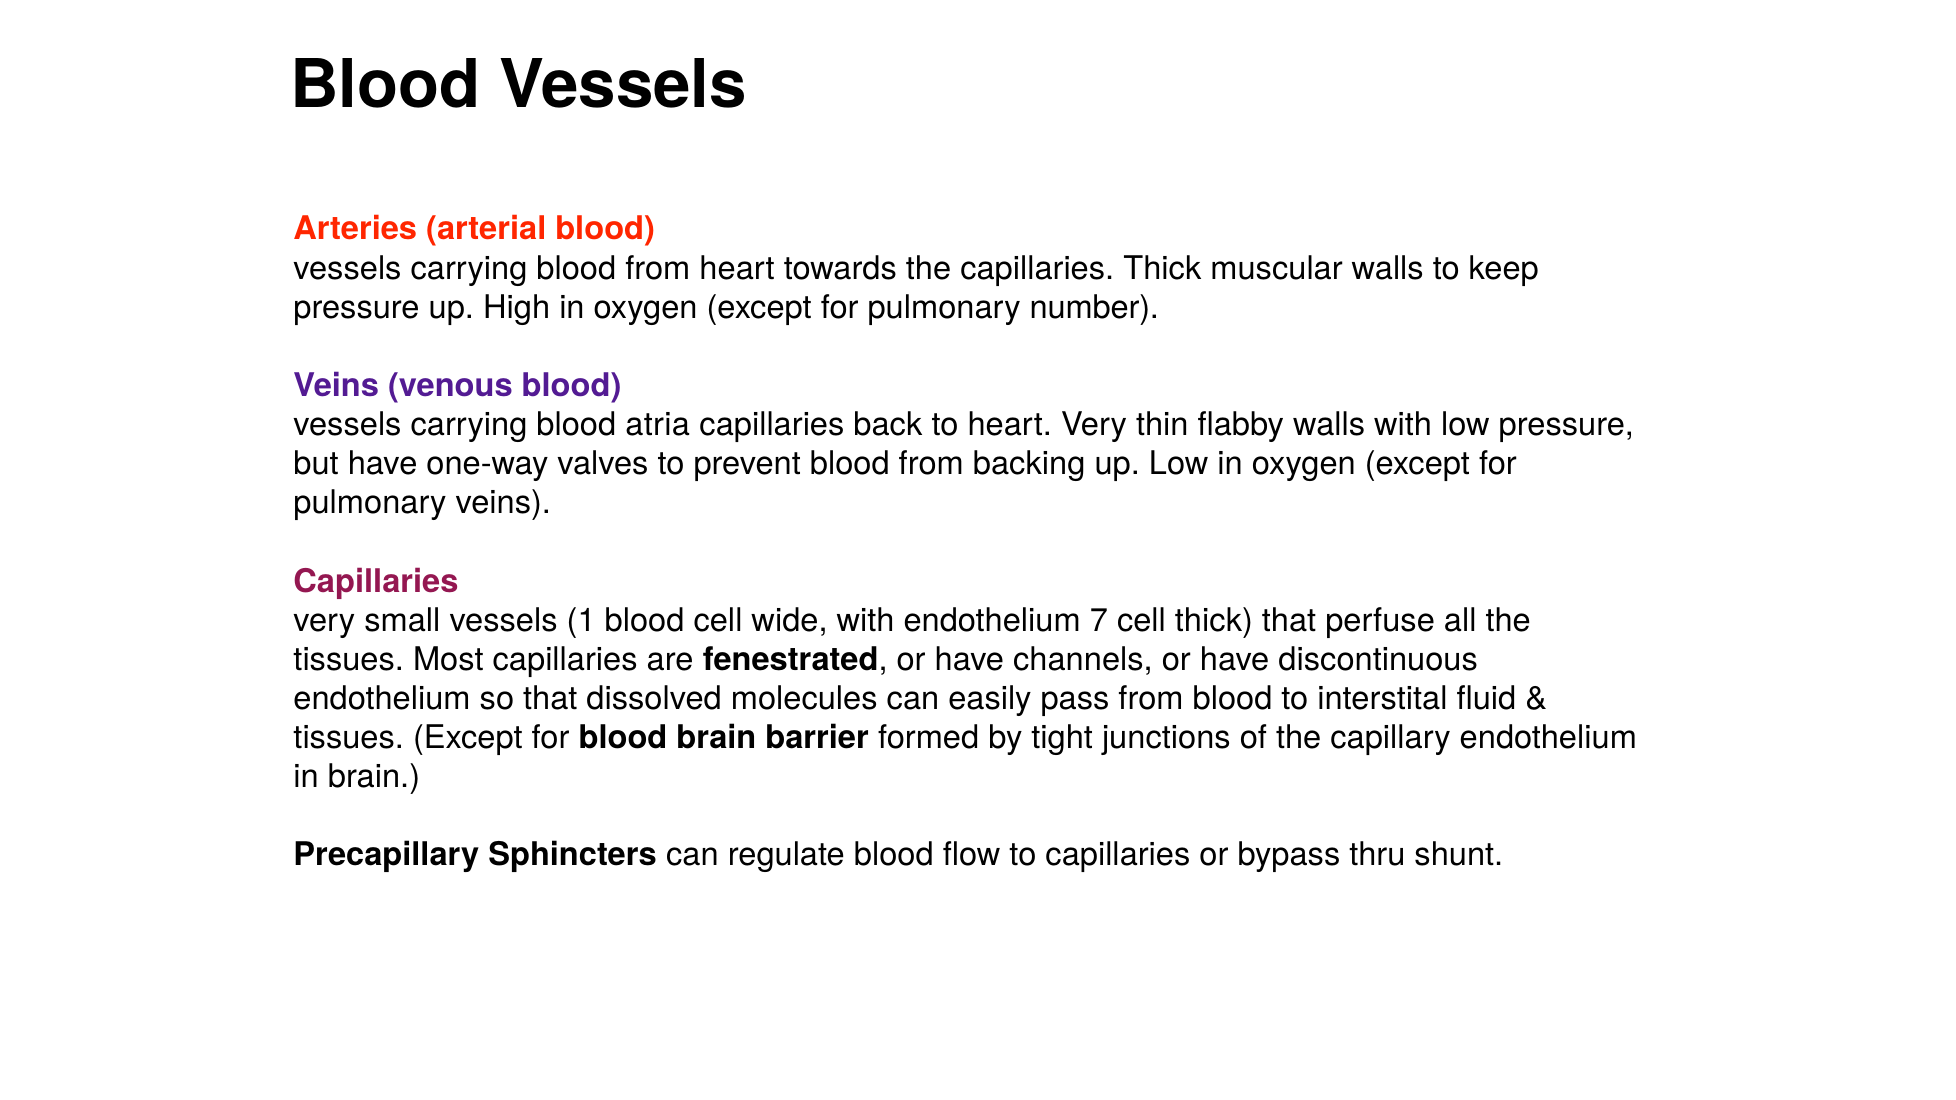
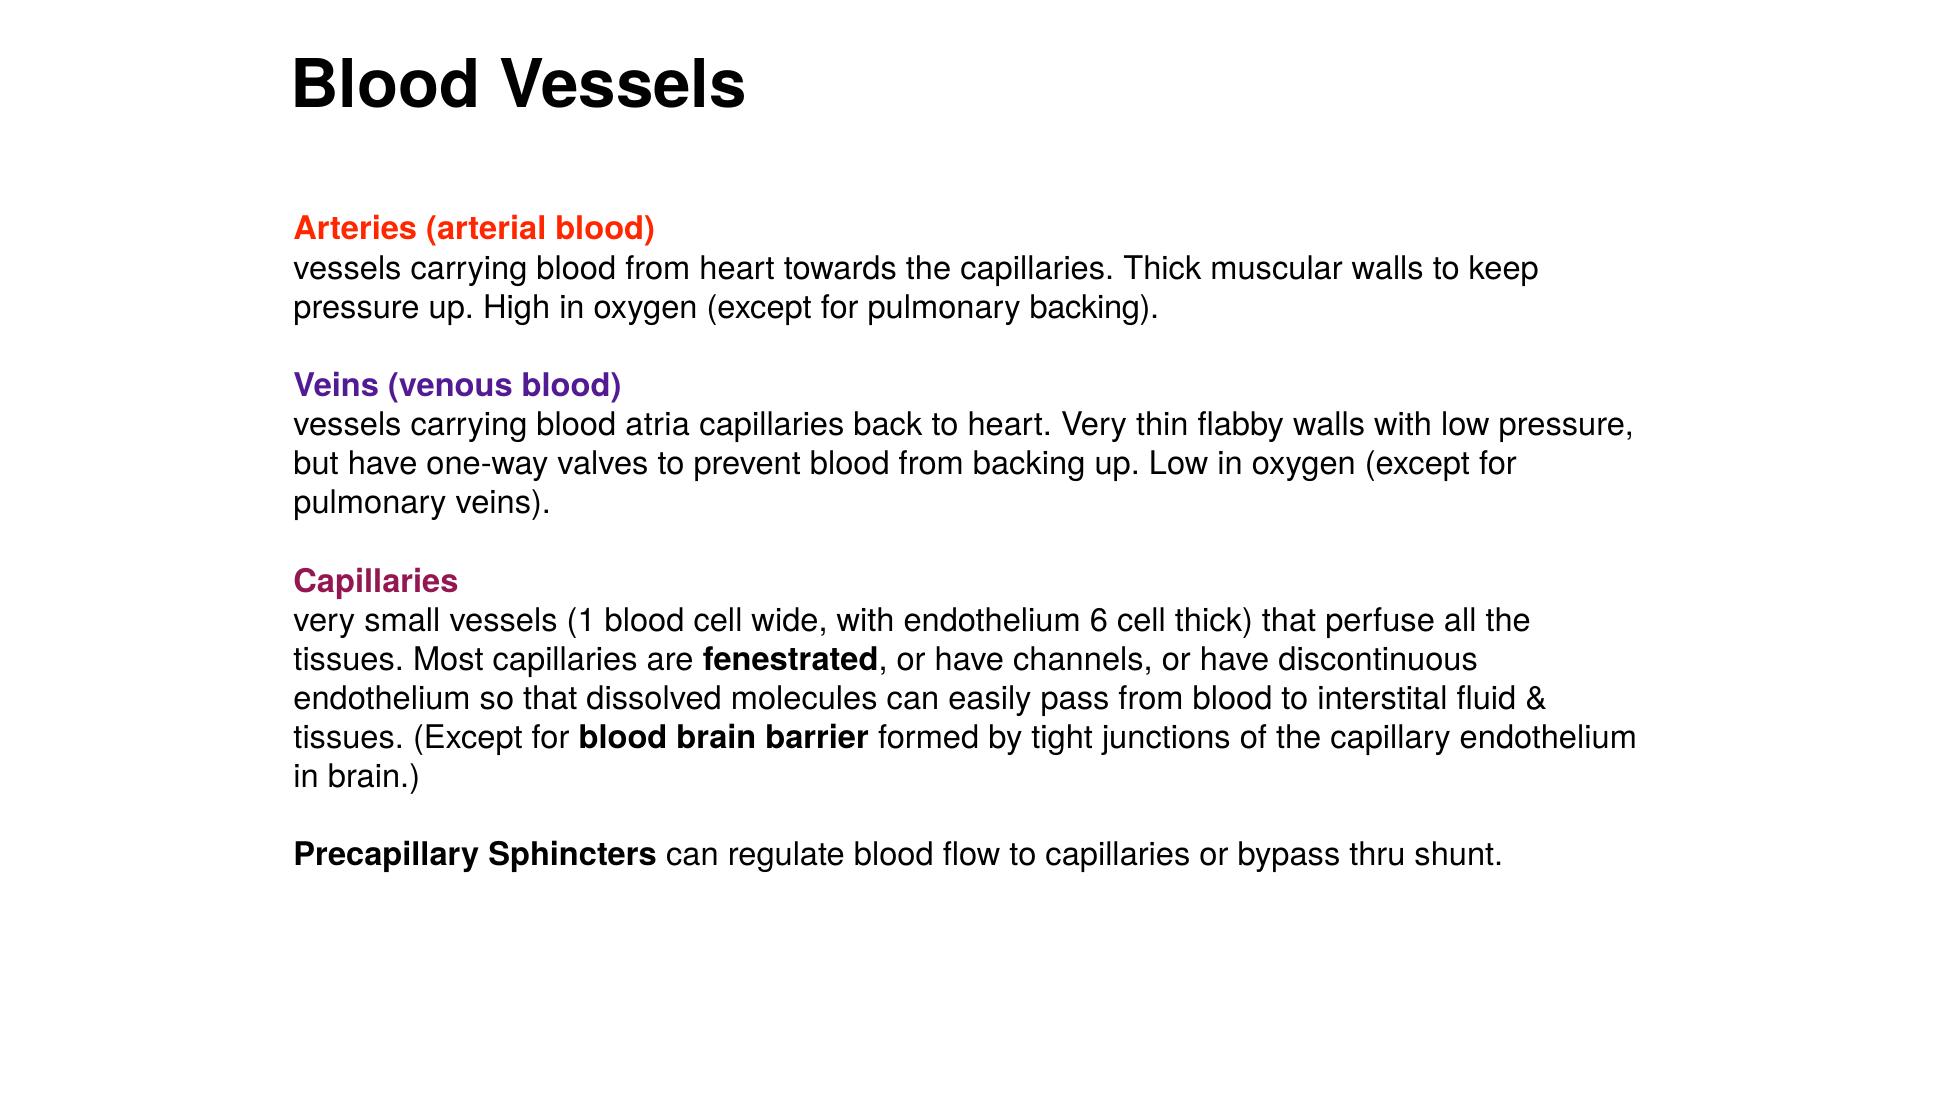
pulmonary number: number -> backing (1094, 308)
7: 7 -> 6 (1099, 621)
